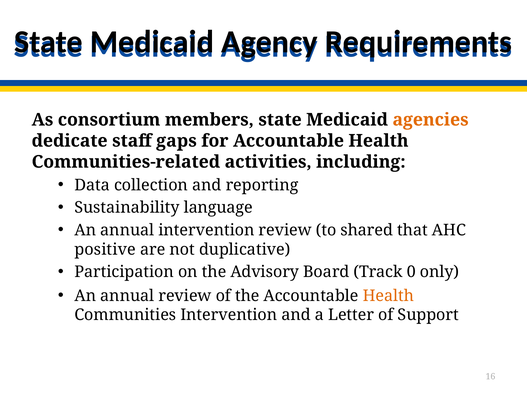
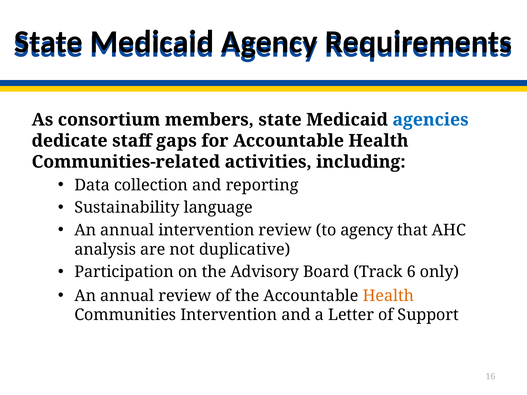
agencies colour: orange -> blue (431, 120)
to shared: shared -> agency (367, 230)
positive: positive -> analysis (105, 250)
0: 0 -> 6 (411, 272)
